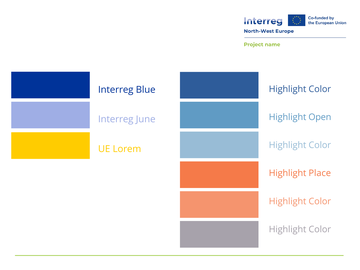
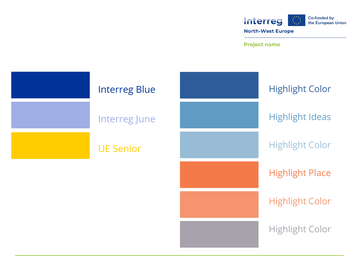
Open: Open -> Ideas (320, 117)
Lorem: Lorem -> Senior (127, 149)
